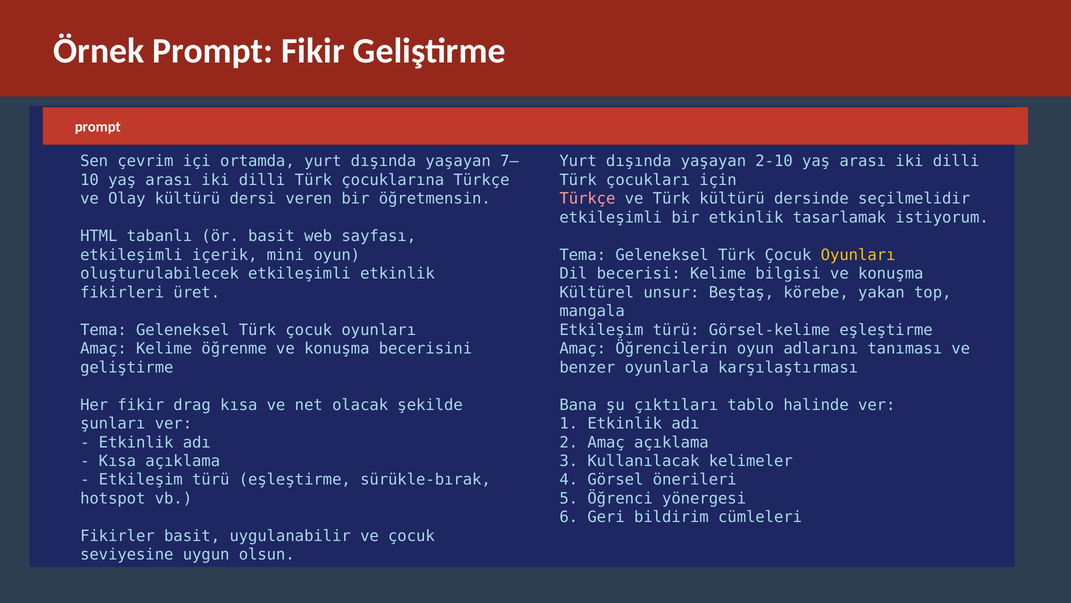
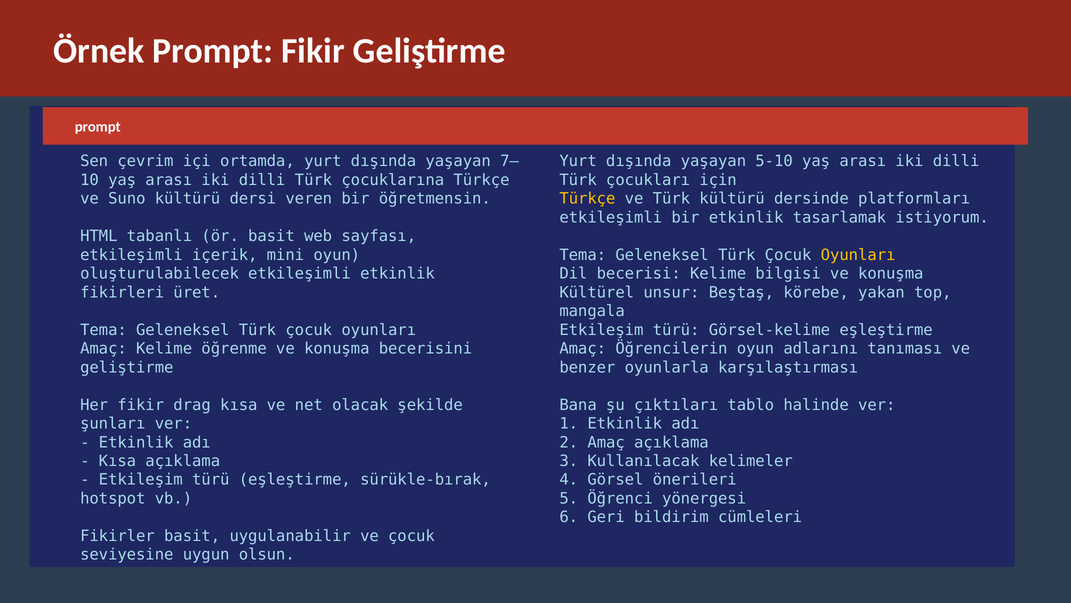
2-10: 2-10 -> 5-10 (774, 161)
Olay: Olay -> Suno (127, 199)
Türkçe colour: pink -> yellow (587, 199)
seçilmelidir: seçilmelidir -> platformları (914, 199)
